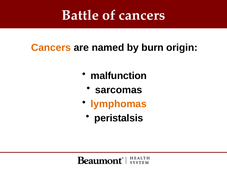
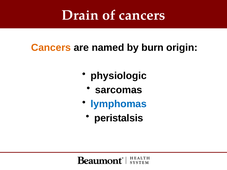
Battle: Battle -> Drain (80, 15)
malfunction: malfunction -> physiologic (119, 76)
lymphomas colour: orange -> blue (119, 104)
